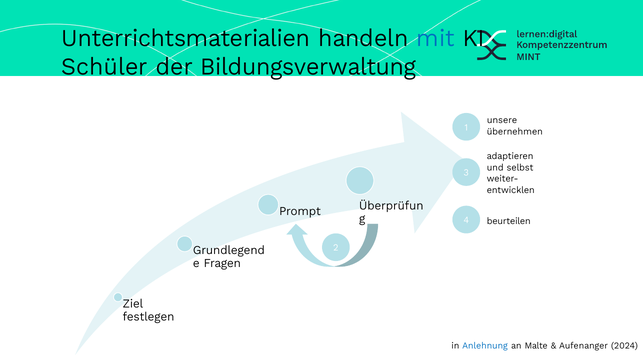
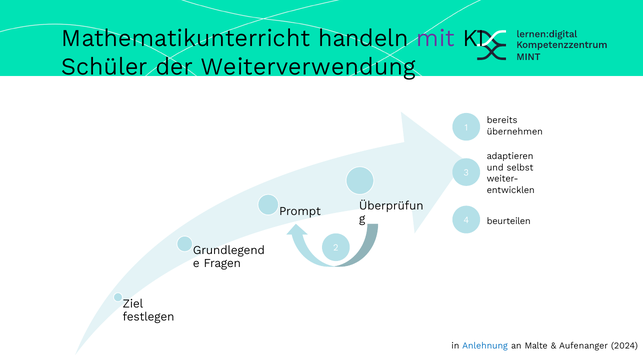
Unterrichtsmaterialien: Unterrichtsmaterialien -> Mathematikunterricht (186, 38)
mit colour: blue -> purple (436, 38)
Bildungsverwaltung: Bildungsverwaltung -> Weiterverwendung (308, 67)
unsere: unsere -> bereits (502, 120)
